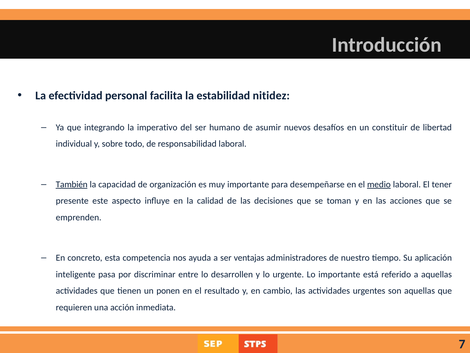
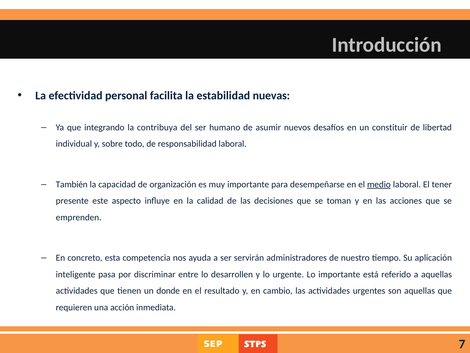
nitidez: nitidez -> nuevas (271, 95)
imperativo: imperativo -> contribuya (157, 127)
También underline: present -> none (72, 184)
ventajas: ventajas -> servirán (249, 258)
ponen: ponen -> donde (168, 290)
